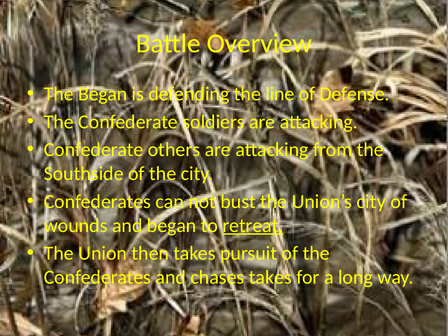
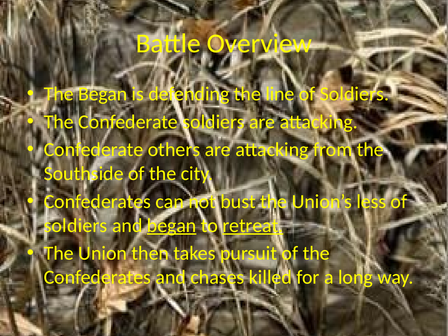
Defense: Defense -> Soldiers (354, 94)
Union’s city: city -> less (371, 202)
wounds: wounds -> soldiers (76, 225)
began underline: none -> present (172, 225)
chases takes: takes -> killed (270, 277)
